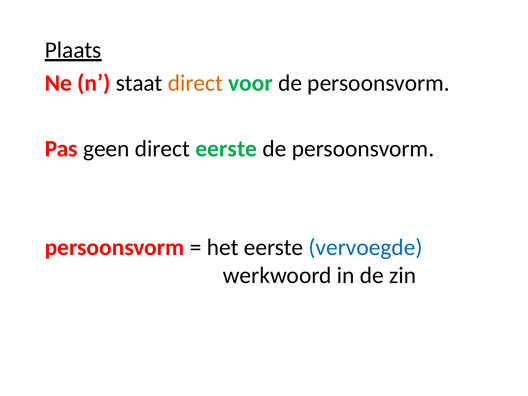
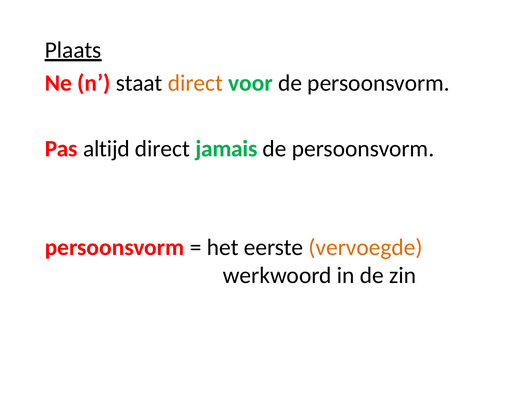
geen: geen -> altijd (106, 149)
direct eerste: eerste -> jamais (226, 149)
vervoegde colour: blue -> orange (366, 247)
